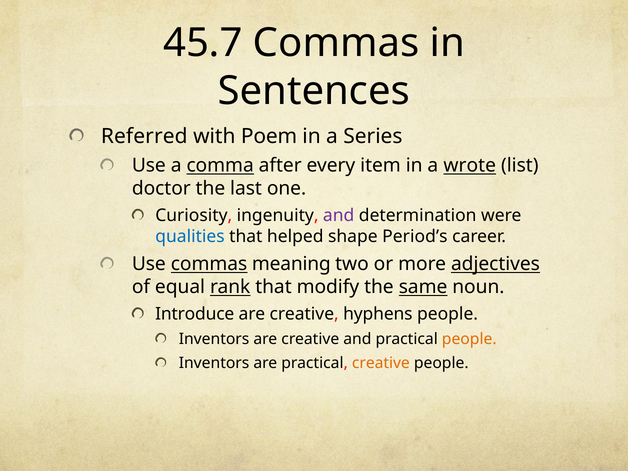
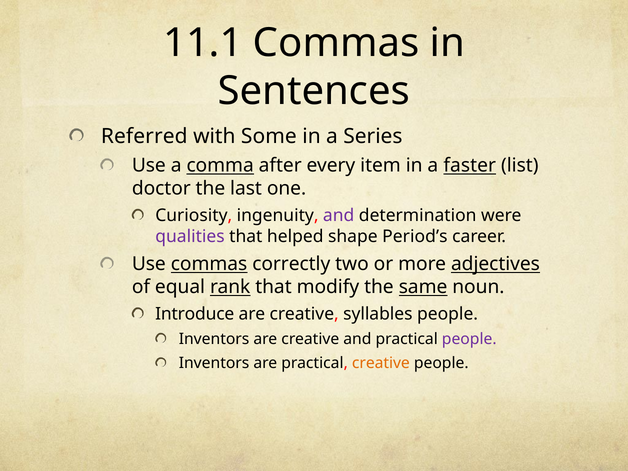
45.7: 45.7 -> 11.1 (203, 43)
Poem: Poem -> Some (269, 136)
wrote: wrote -> faster (470, 166)
qualities colour: blue -> purple (190, 237)
meaning: meaning -> correctly (291, 264)
hyphens: hyphens -> syllables (378, 314)
people colour: orange -> purple (469, 339)
